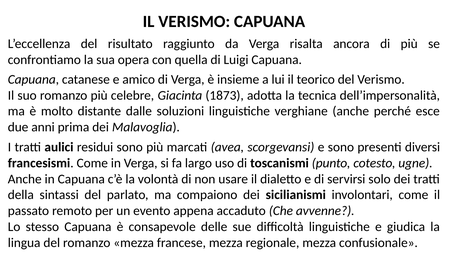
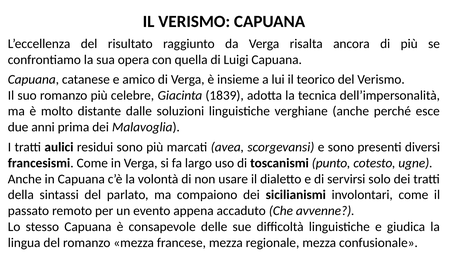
1873: 1873 -> 1839 (225, 95)
